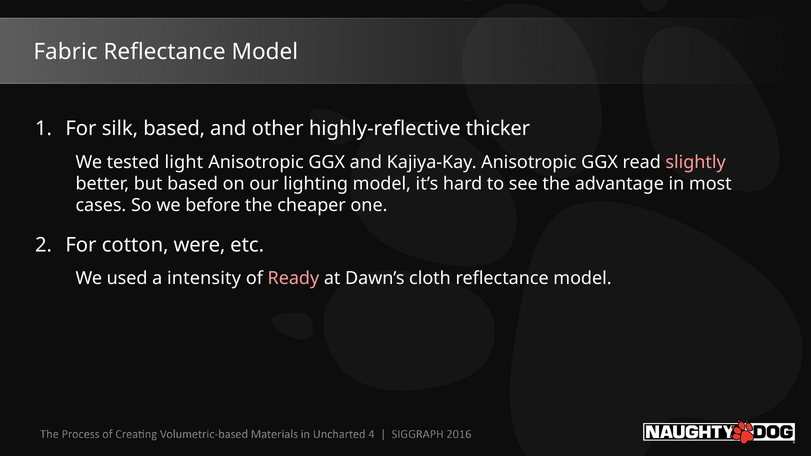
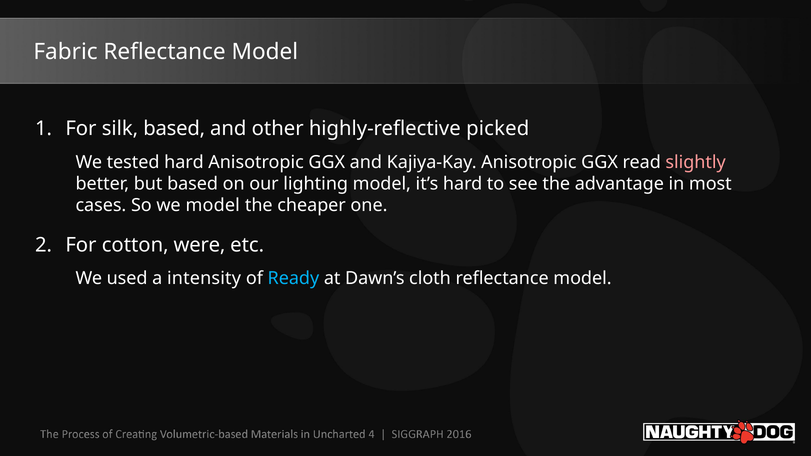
thicker: thicker -> picked (498, 129)
tested light: light -> hard (184, 162)
we before: before -> model (213, 206)
Ready colour: pink -> light blue (293, 279)
